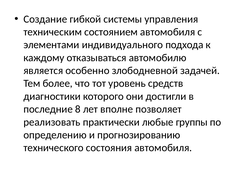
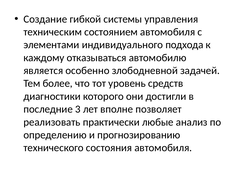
8: 8 -> 3 (78, 109)
группы: группы -> анализ (192, 122)
